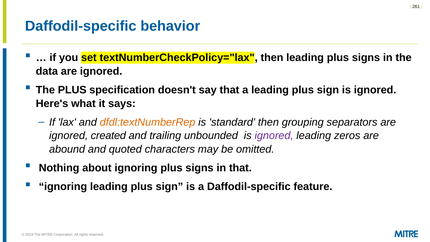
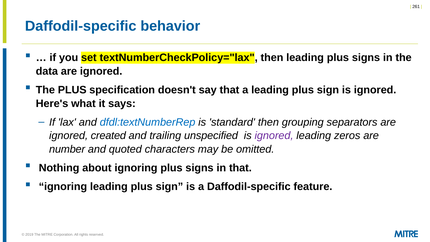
dfdl:textNumberRep colour: orange -> blue (148, 122)
unbounded: unbounded -> unspecified (211, 136)
abound: abound -> number (67, 149)
